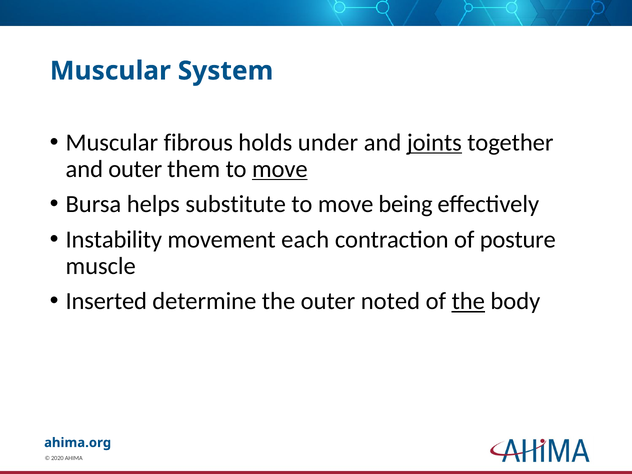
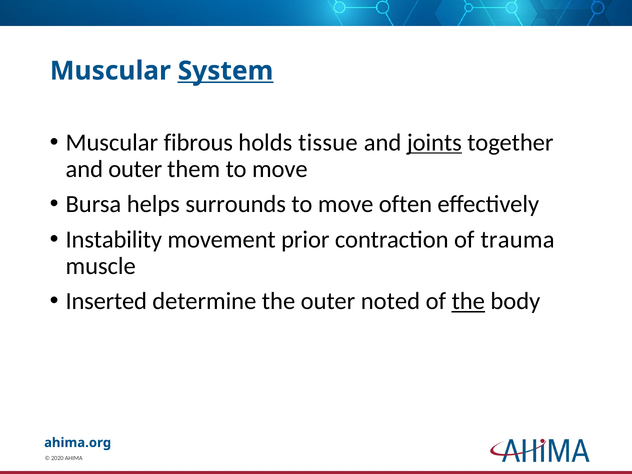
System underline: none -> present (226, 71)
under: under -> tissue (328, 142)
move underline: present -> none (280, 169)
substitute: substitute -> surrounds (236, 204)
being: being -> often (405, 204)
each: each -> prior (305, 239)
posture: posture -> trauma (518, 239)
